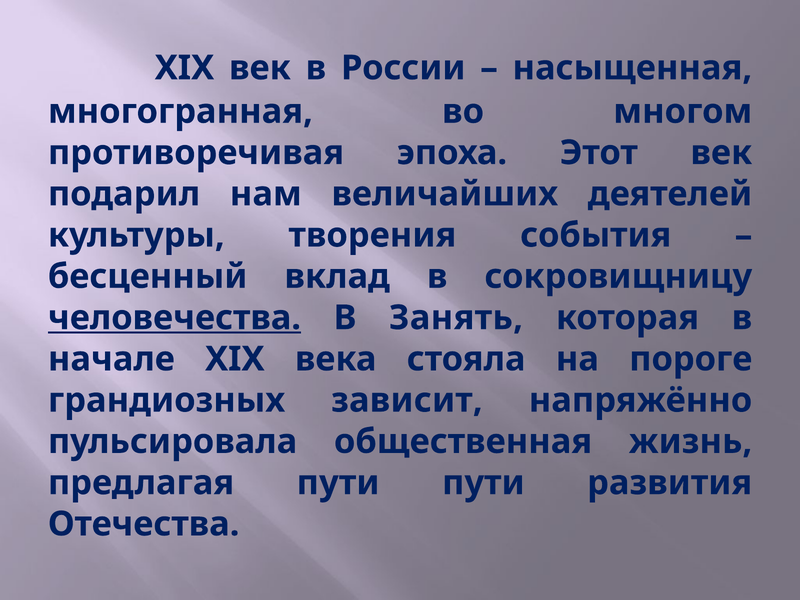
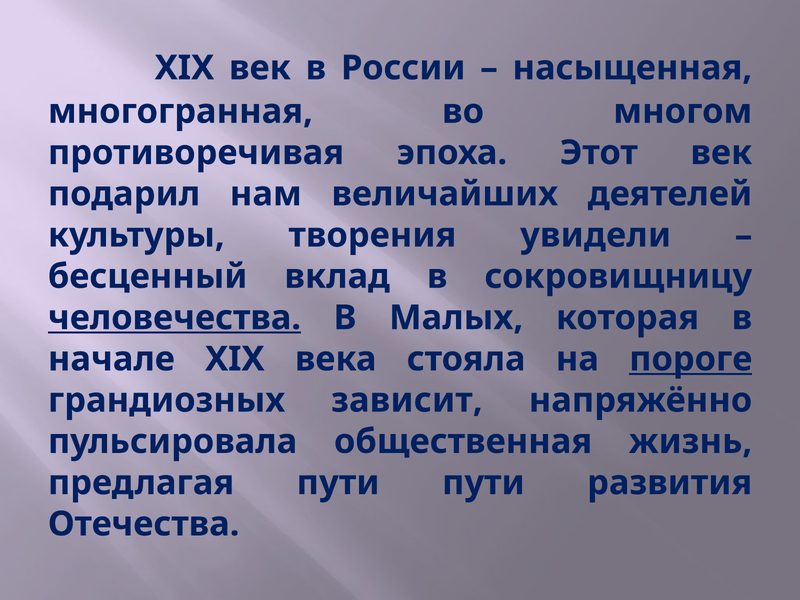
события: события -> увидели (596, 235)
Занять: Занять -> Малых (456, 318)
пороге underline: none -> present (691, 359)
